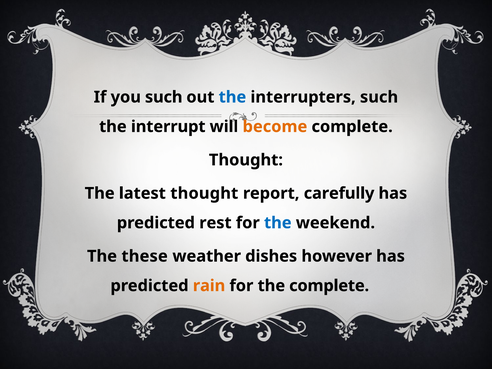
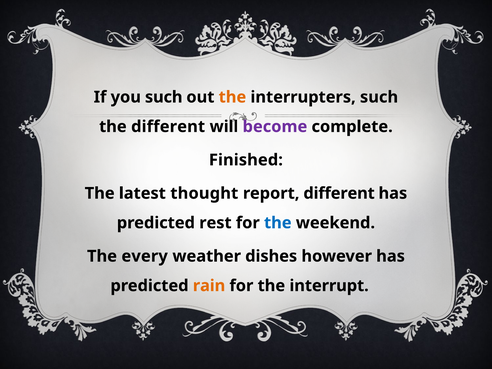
the colour: blue -> orange (232, 97)
the interrupt: interrupt -> different (168, 127)
become colour: orange -> purple (275, 127)
Thought: Thought -> Finished (246, 160)
report carefully: carefully -> different (339, 193)
these: these -> every (145, 256)
the complete: complete -> interrupt (329, 286)
